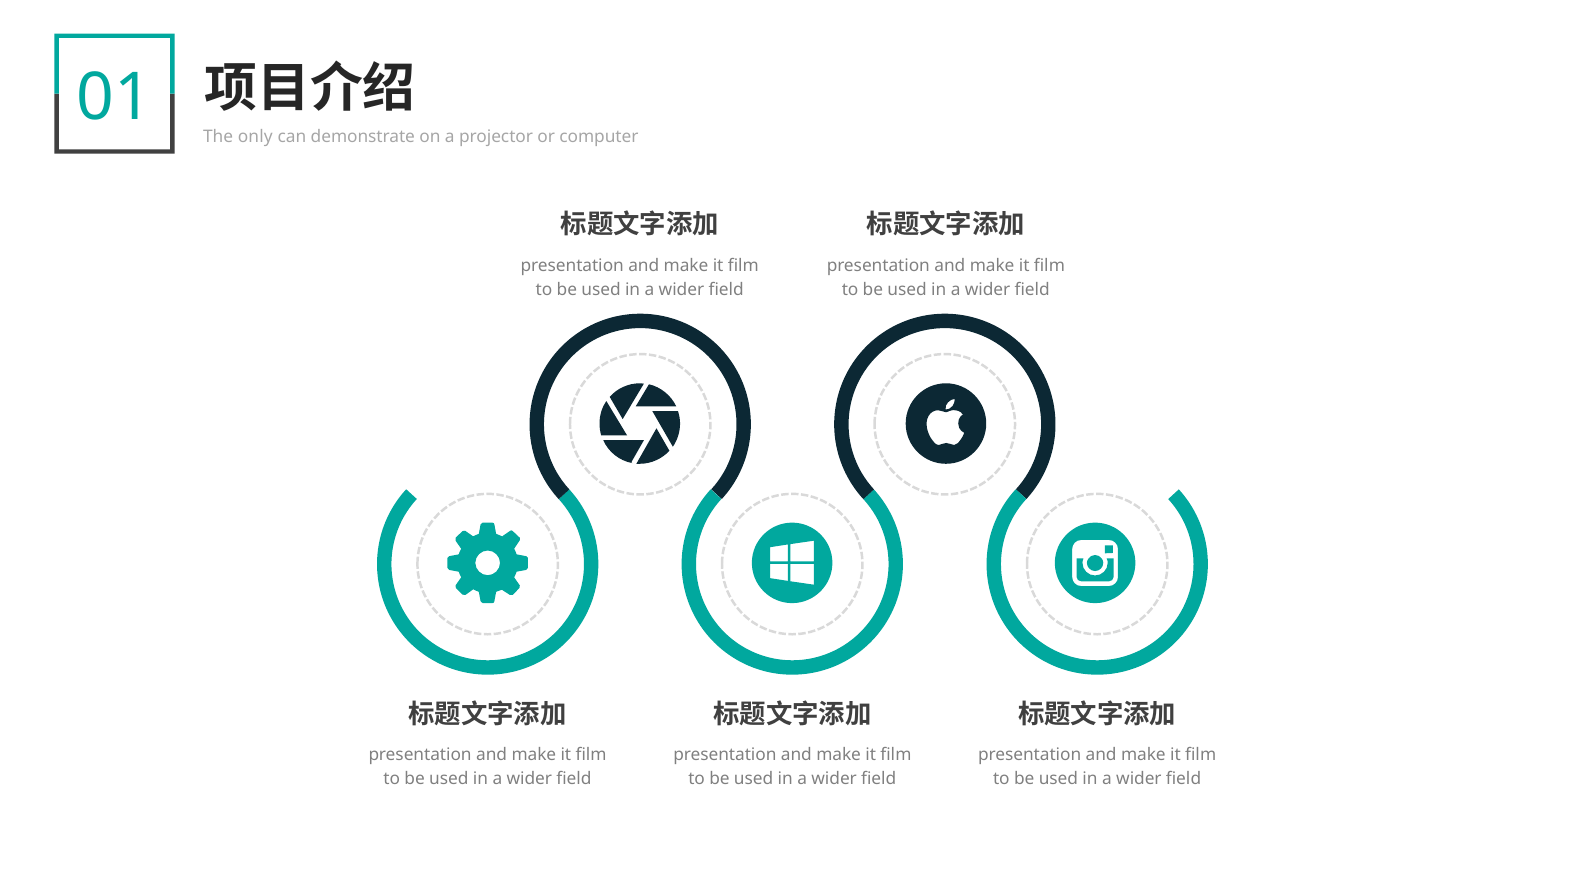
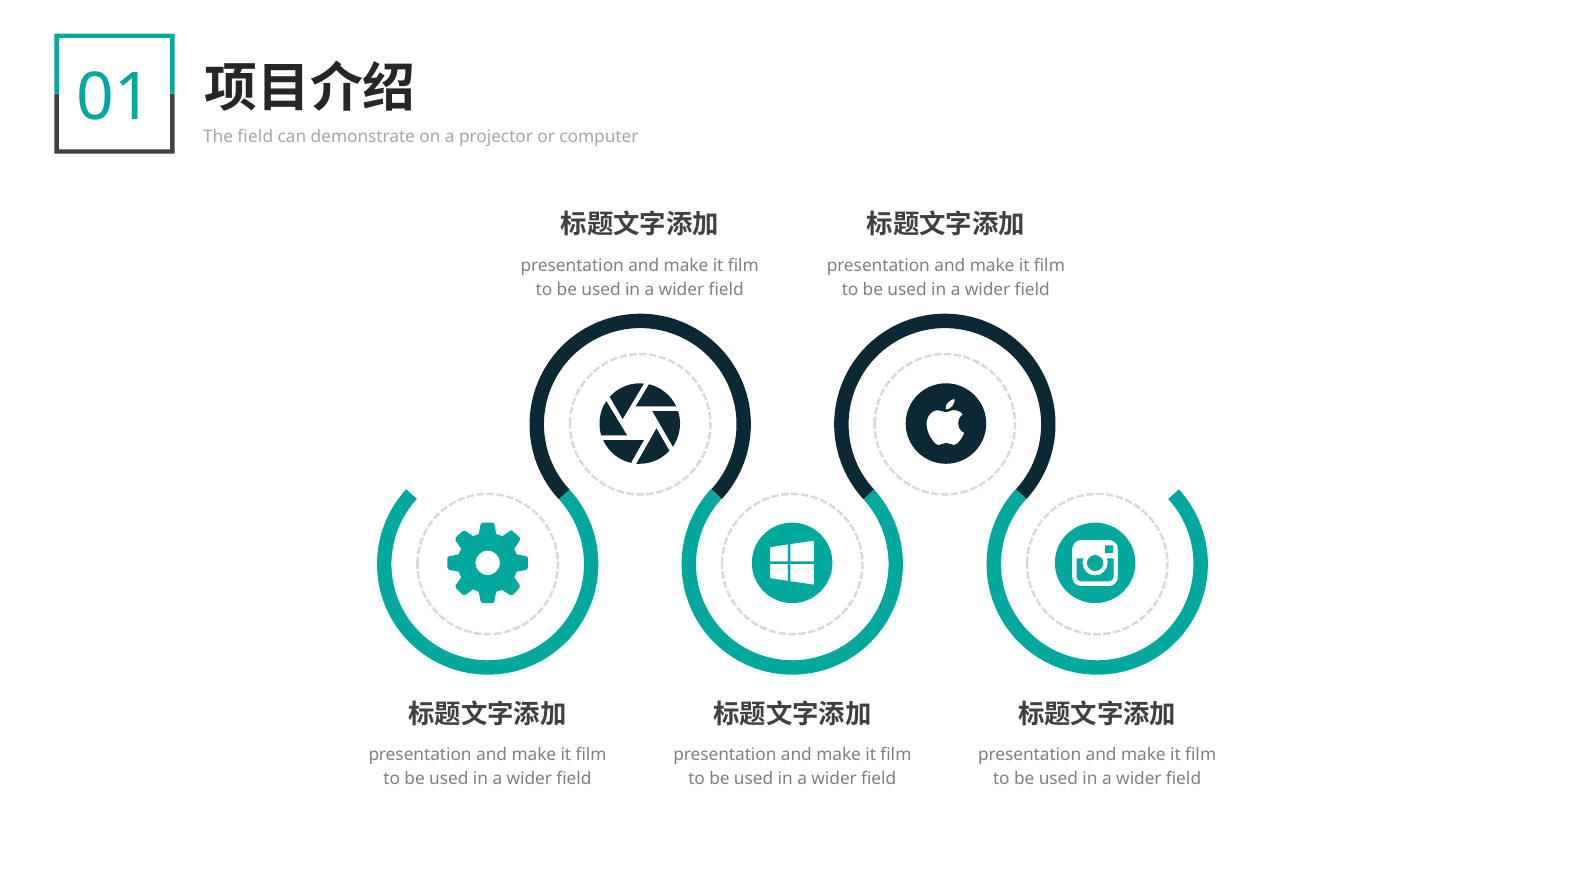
The only: only -> field (255, 137)
